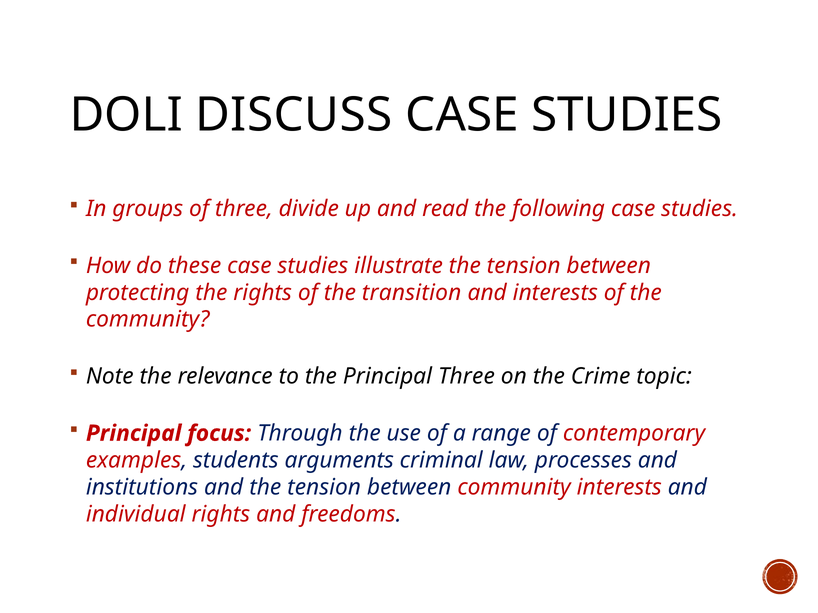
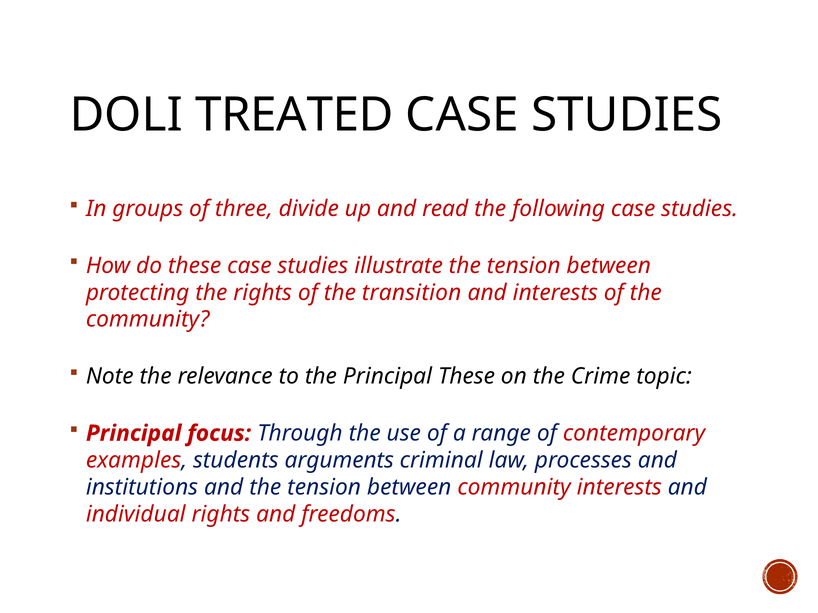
DISCUSS: DISCUSS -> TREATED (294, 115)
Principal Three: Three -> These (467, 377)
